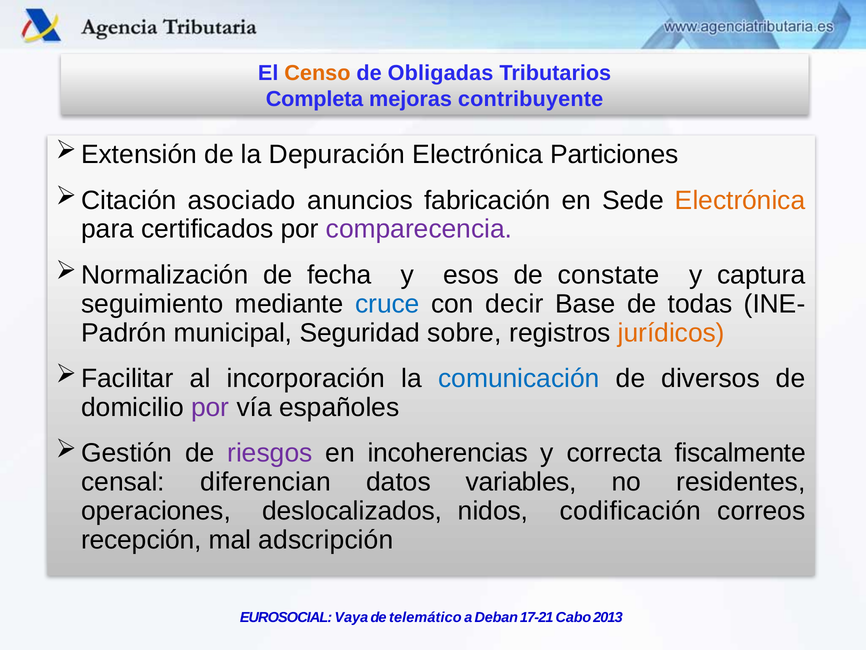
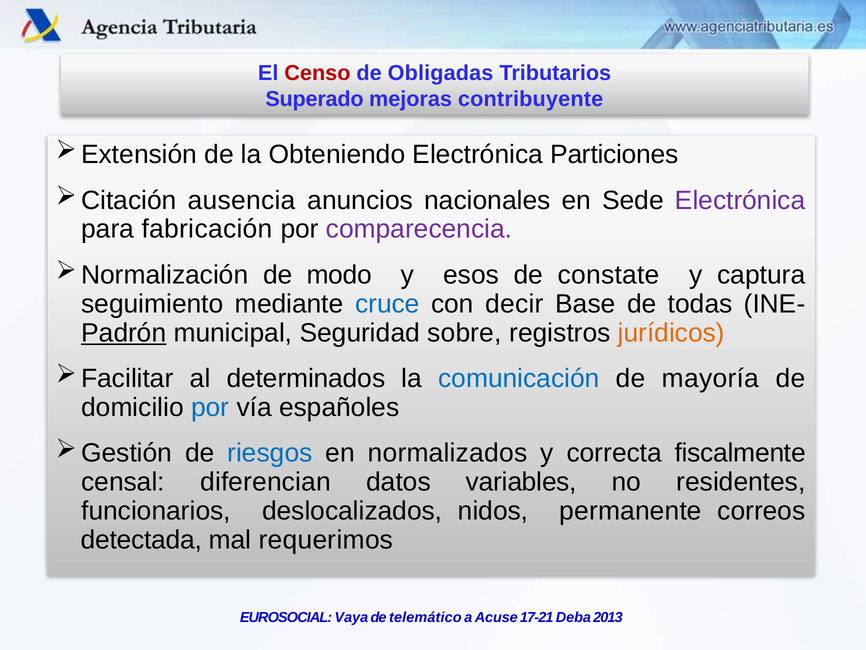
Censo colour: orange -> red (317, 73)
Completa: Completa -> Superado (315, 99)
Depuración: Depuración -> Obteniendo (337, 154)
asociado: asociado -> ausencia (242, 200)
fabricación: fabricación -> nacionales (487, 200)
Electrónica colour: orange -> purple (740, 200)
certificados: certificados -> fabricación (207, 229)
fecha: fecha -> modo (339, 275)
Padrón underline: none -> present (124, 333)
incorporación: incorporación -> determinados (306, 378)
diversos: diversos -> mayoría (710, 378)
por colour: purple -> blue (210, 407)
riesgos colour: purple -> blue (270, 453)
incoherencias: incoherencias -> normalizados (448, 453)
operaciones: operaciones -> funcionarios (156, 511)
codificación: codificación -> permanente (631, 511)
recepción: recepción -> detectada (141, 539)
adscripción: adscripción -> requerimos (326, 539)
Deban: Deban -> Acuse (496, 617)
Cabo: Cabo -> Deba (573, 617)
